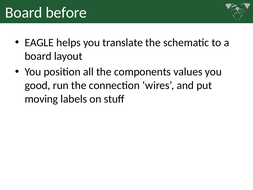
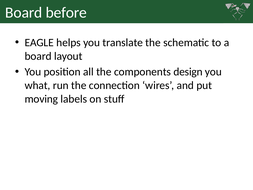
values: values -> design (188, 72)
good: good -> what (38, 85)
